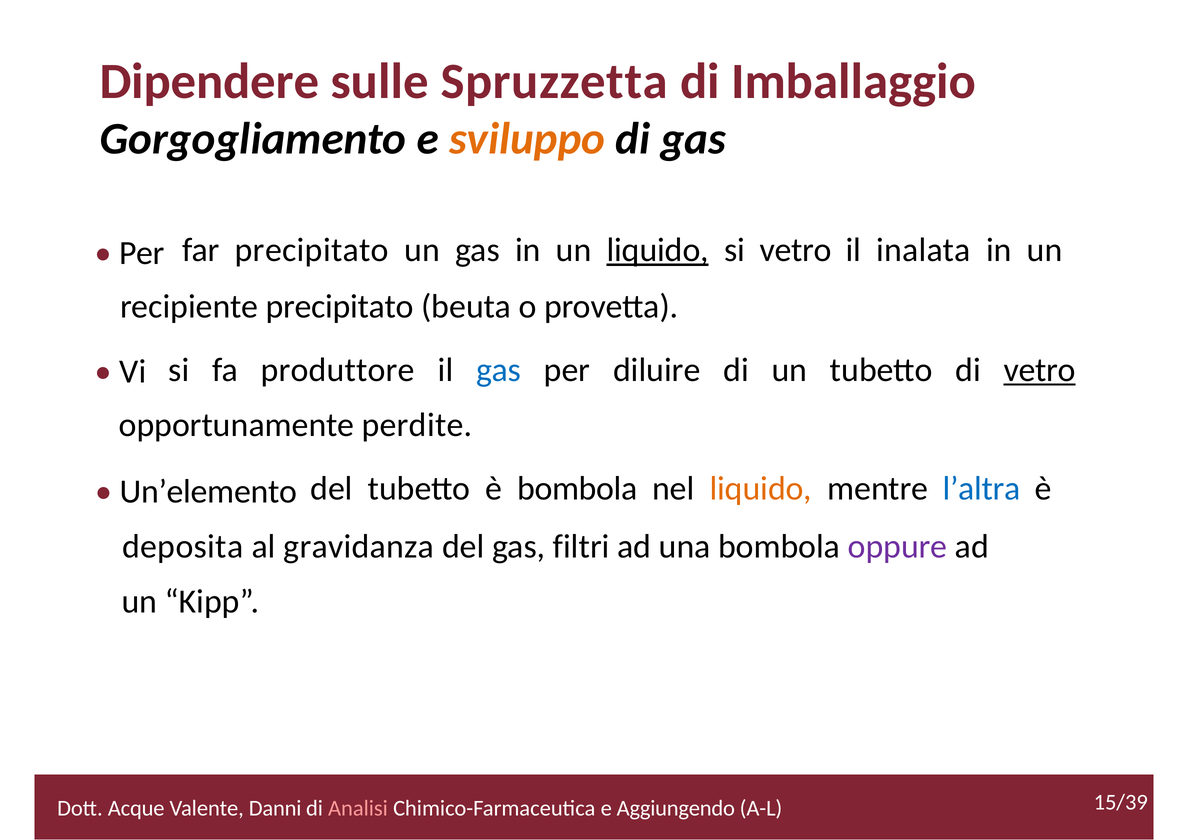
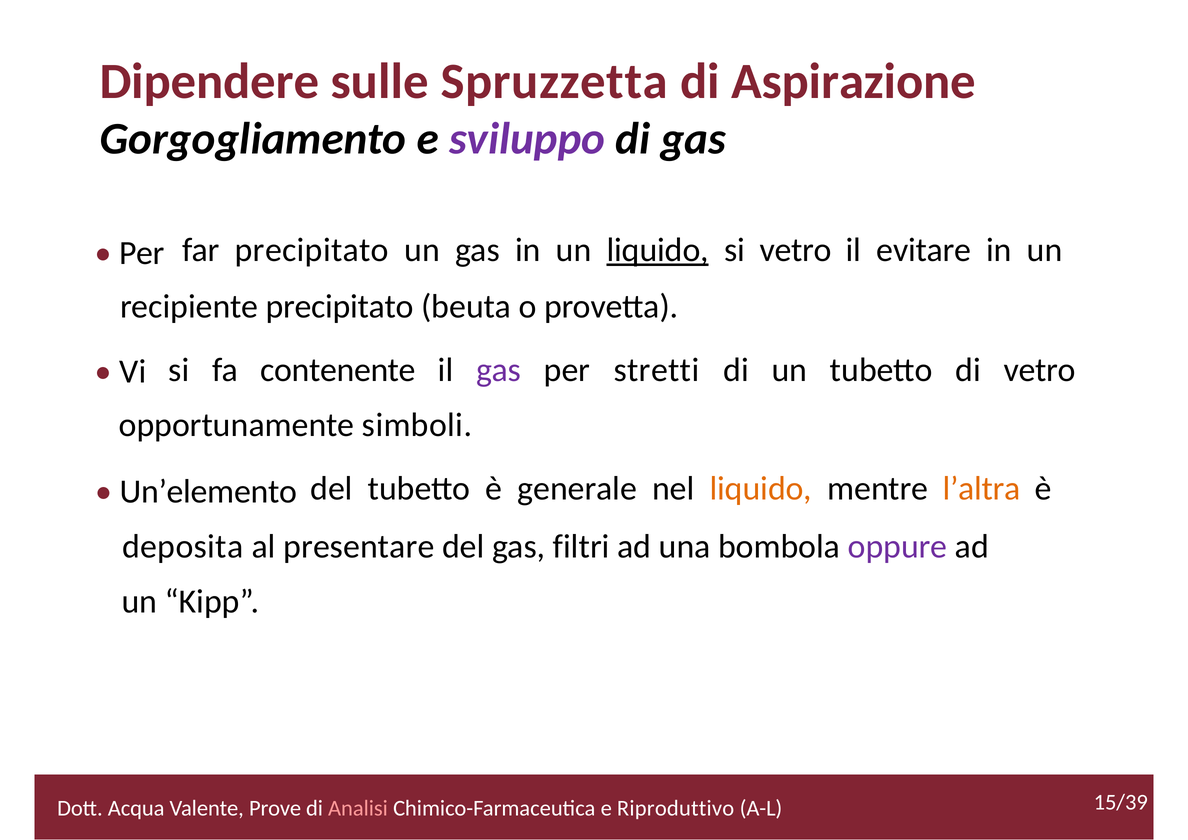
Imballaggio: Imballaggio -> Aspirazione (854, 81)
sviluppo colour: orange -> purple (527, 139)
inalata: inalata -> evitare (924, 250)
produttore: produttore -> contenente (338, 370)
gas colour: blue -> purple (499, 370)
diluire: diluire -> stretti (657, 370)
vetro underline: present -> none (1040, 370)
perdite: perdite -> simboli (417, 425)
è bombola: bombola -> generale (577, 489)
l’altra colour: blue -> orange (982, 489)
gravidanza: gravidanza -> presentare (359, 546)
Acque: Acque -> Acqua (136, 808)
Danni: Danni -> Prove (275, 808)
Aggiungendo: Aggiungendo -> Riproduttivo (676, 808)
